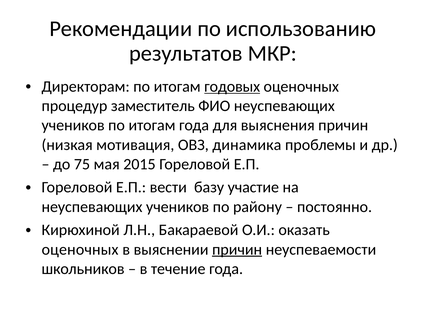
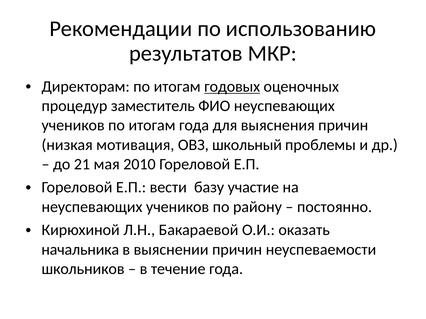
динамика: динамика -> школьный (247, 145)
75: 75 -> 21 (82, 164)
2015: 2015 -> 2010 (139, 164)
оценочных: оценочных -> начальника (80, 250)
причин underline: present -> none (237, 250)
